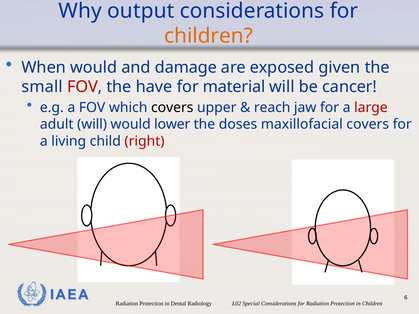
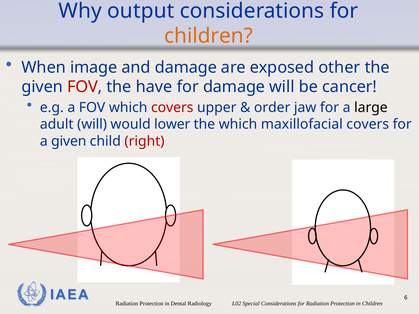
When would: would -> image (94, 67)
given: given -> other (339, 67)
small: small -> given (42, 87)
for material: material -> damage (234, 87)
covers colour: black -> red (172, 108)
reach: reach -> order (272, 108)
large colour: red -> black (371, 108)
the doses: doses -> which (238, 124)
a living: living -> given (69, 141)
